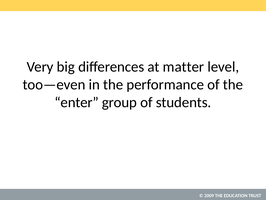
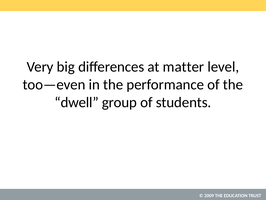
enter: enter -> dwell (77, 102)
